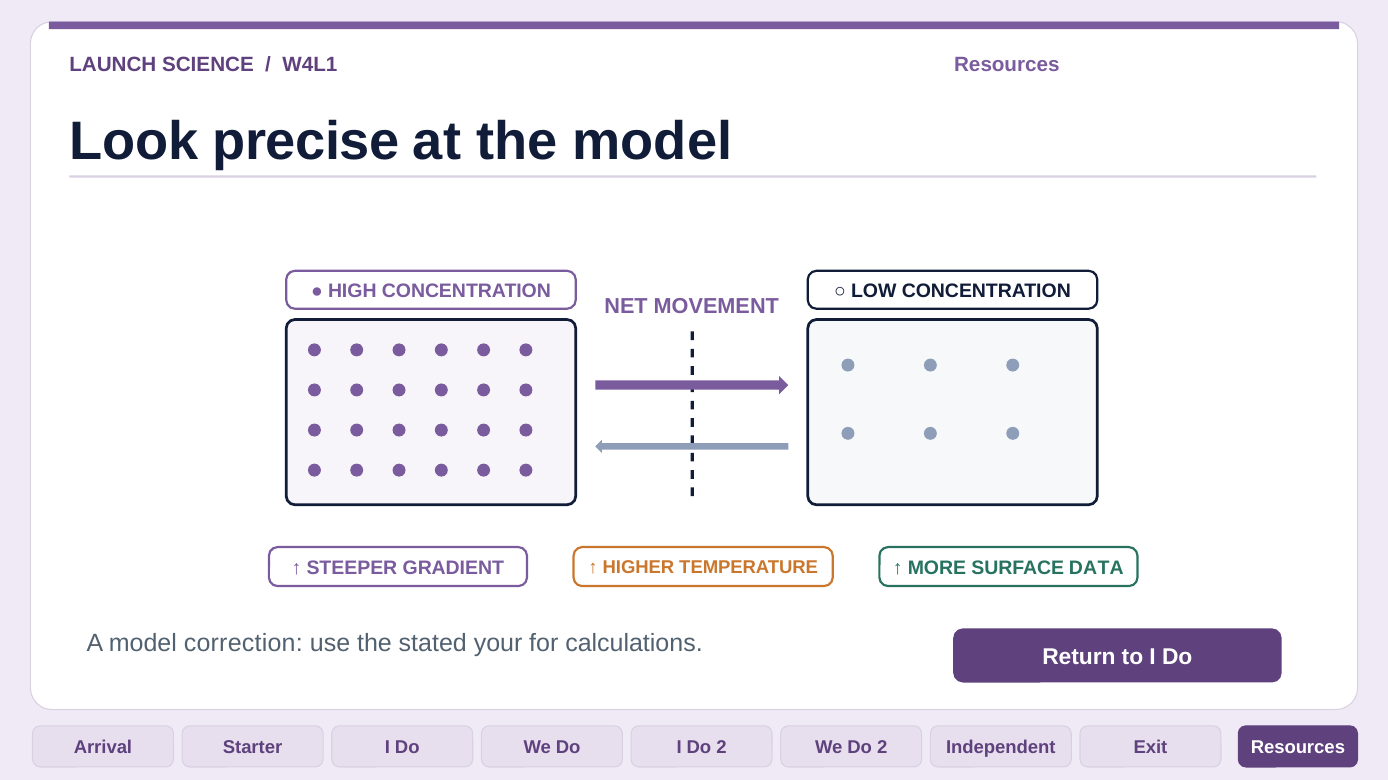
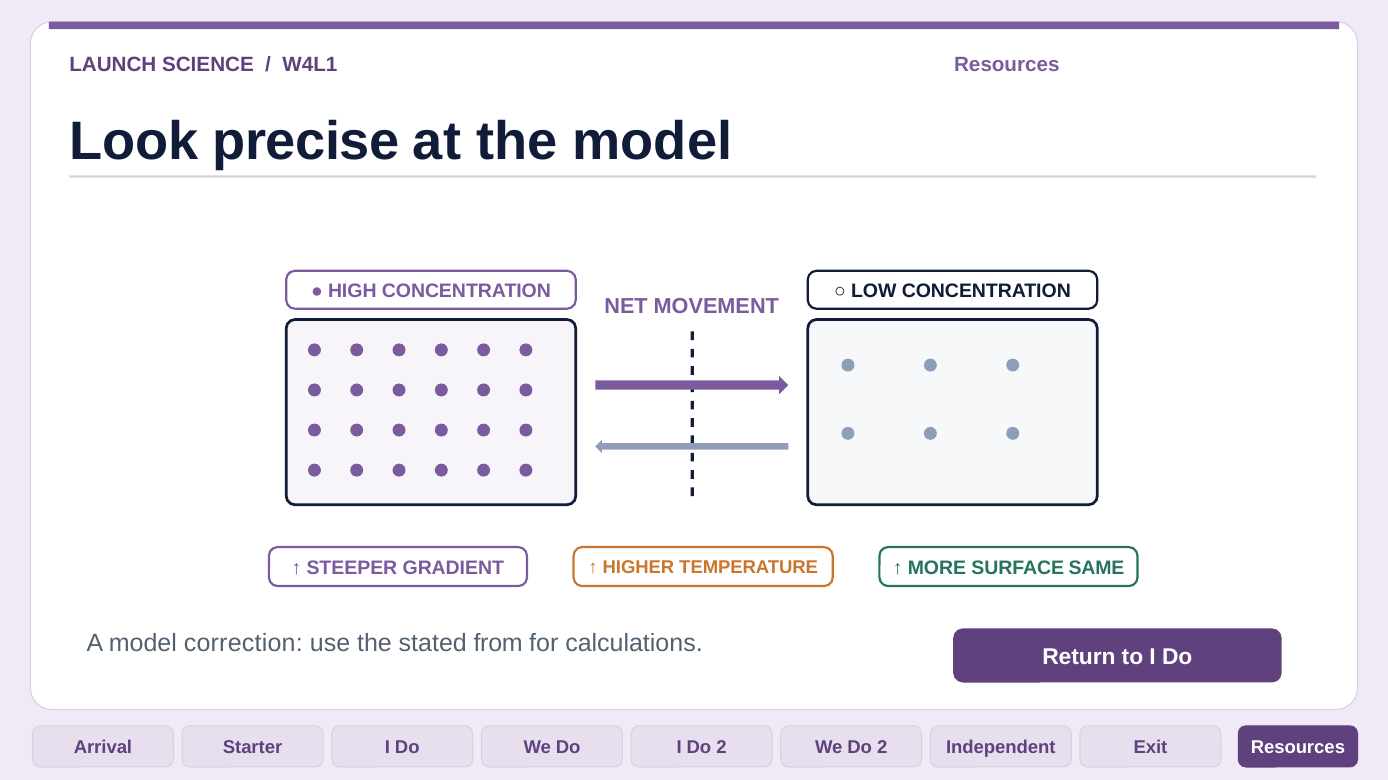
DATA: DATA -> SAME (1097, 568)
your: your -> from (498, 644)
